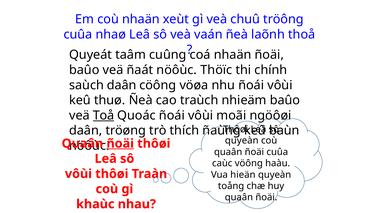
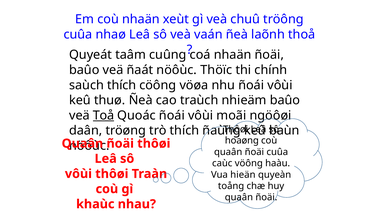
saùch daân: daân -> thích (122, 85)
quyeàn: quyeàn -> hoaøng (242, 141)
ñoäi underline: present -> none (120, 144)
